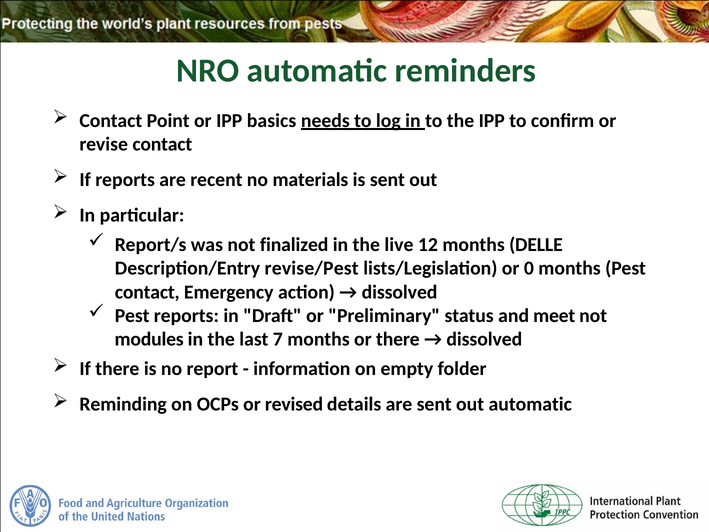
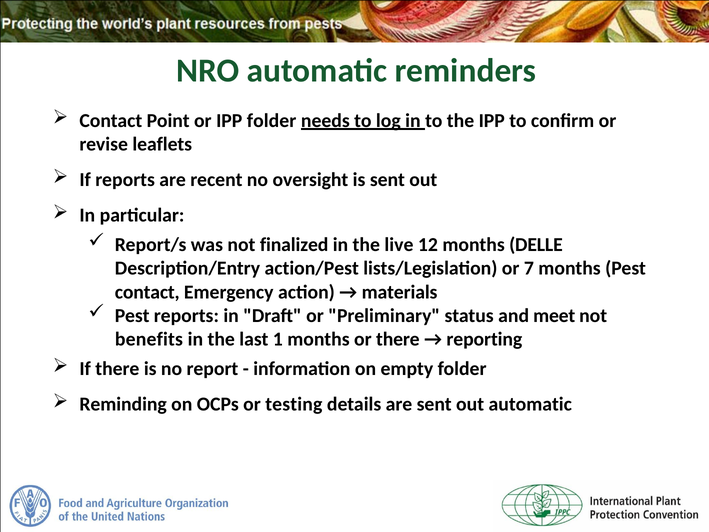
IPP basics: basics -> folder (272, 121)
revise contact: contact -> leaflets (162, 144)
materials: materials -> oversight (310, 180)
revise/Pest: revise/Pest -> action/Pest (312, 268)
0: 0 -> 7 (529, 268)
dissolved: dissolved -> materials (400, 292)
modules: modules -> benefits (149, 339)
7: 7 -> 1 (278, 339)
dissolved: dissolved -> reporting (484, 339)
revised: revised -> testing (294, 404)
